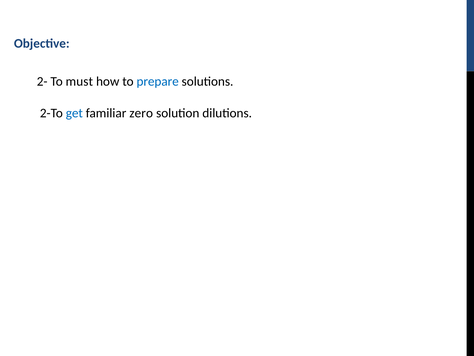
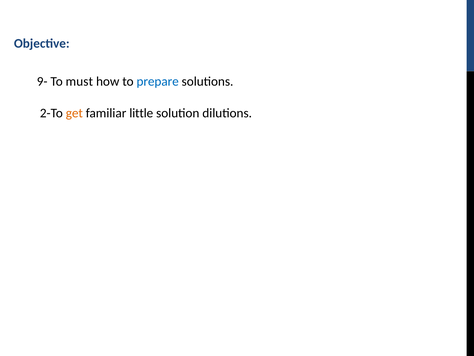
2-: 2- -> 9- (42, 81)
get colour: blue -> orange (74, 113)
zero: zero -> little (141, 113)
